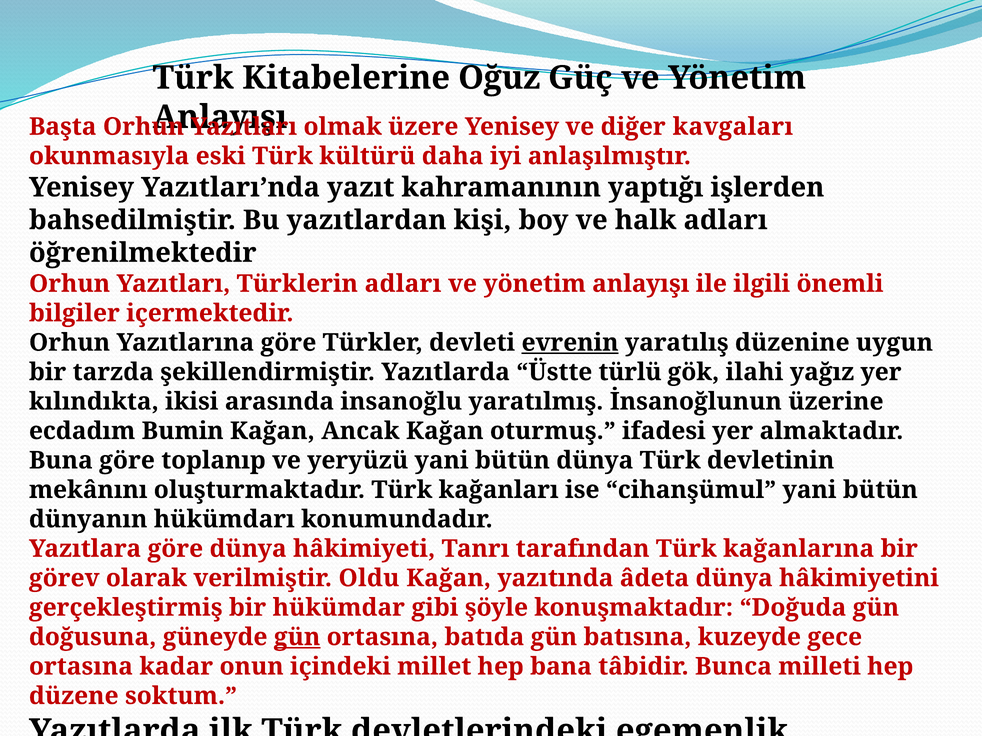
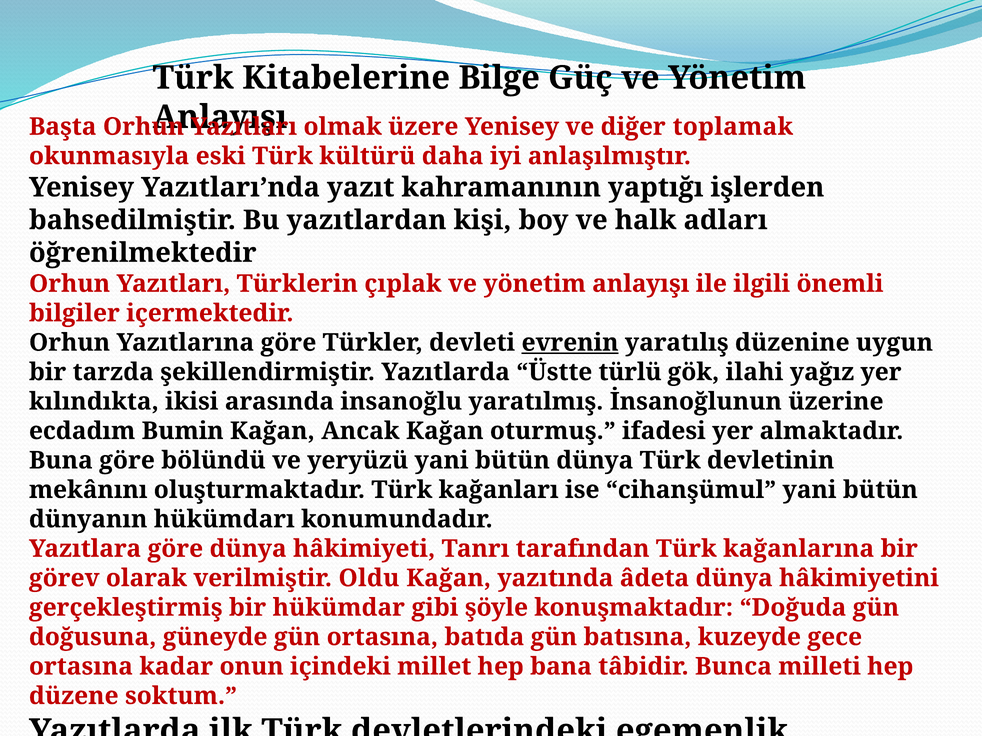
Oğuz: Oğuz -> Bilge (499, 78)
kavgaları: kavgaları -> toplamak (733, 127)
Türklerin adları: adları -> çıplak (403, 284)
toplanıp: toplanıp -> bölündü (213, 461)
gün underline: present -> none (297, 637)
